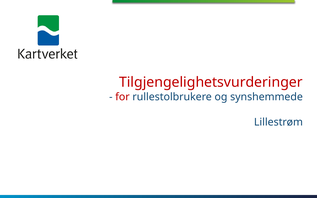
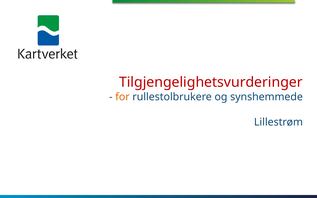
for colour: red -> orange (122, 97)
